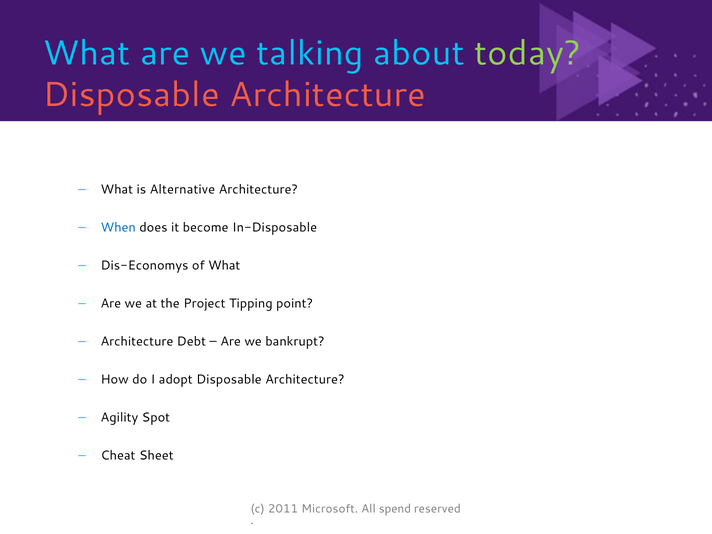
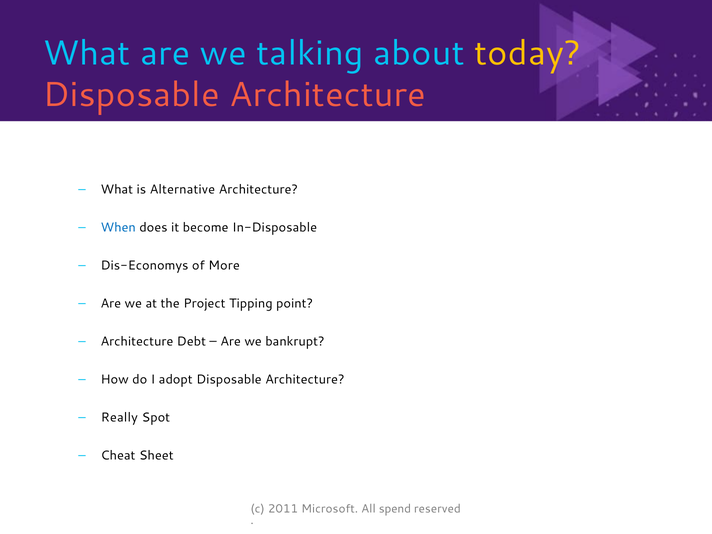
today colour: light green -> yellow (528, 53)
of What: What -> More (224, 266)
Agility: Agility -> Really (119, 418)
